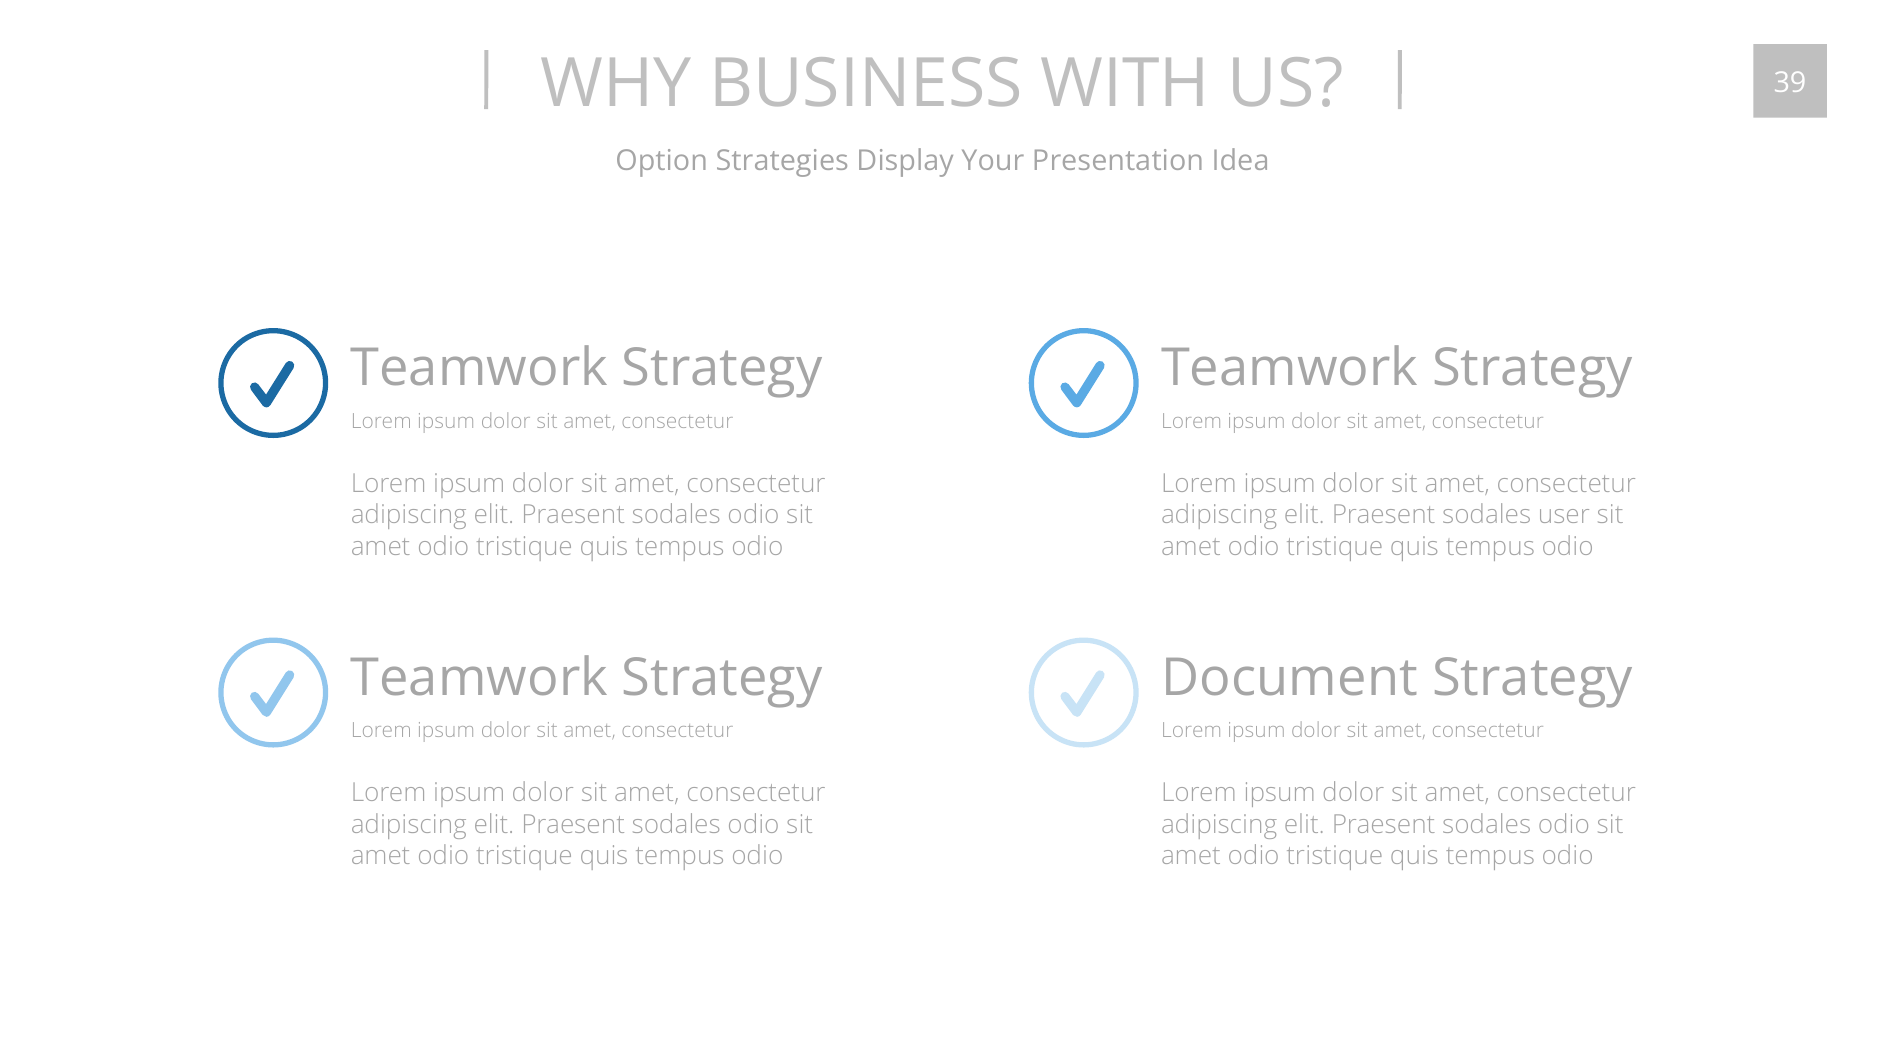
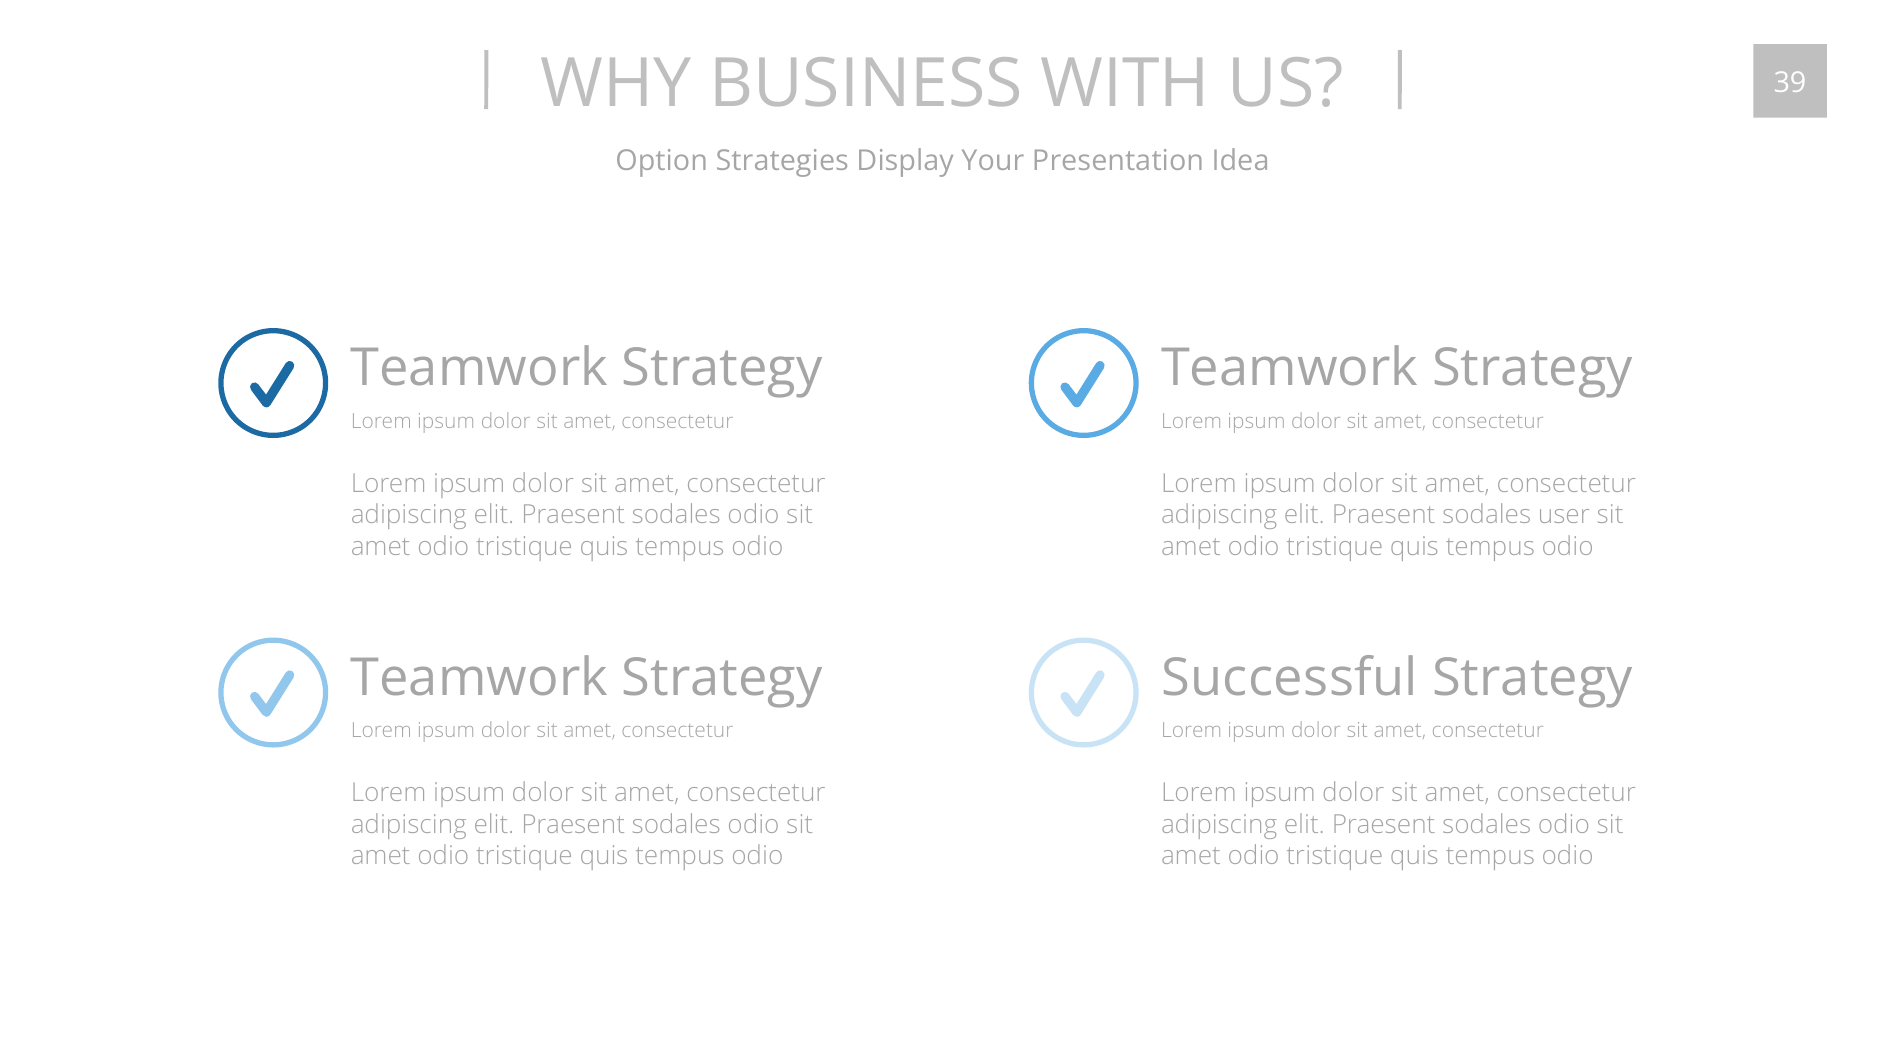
Document: Document -> Successful (1290, 678)
